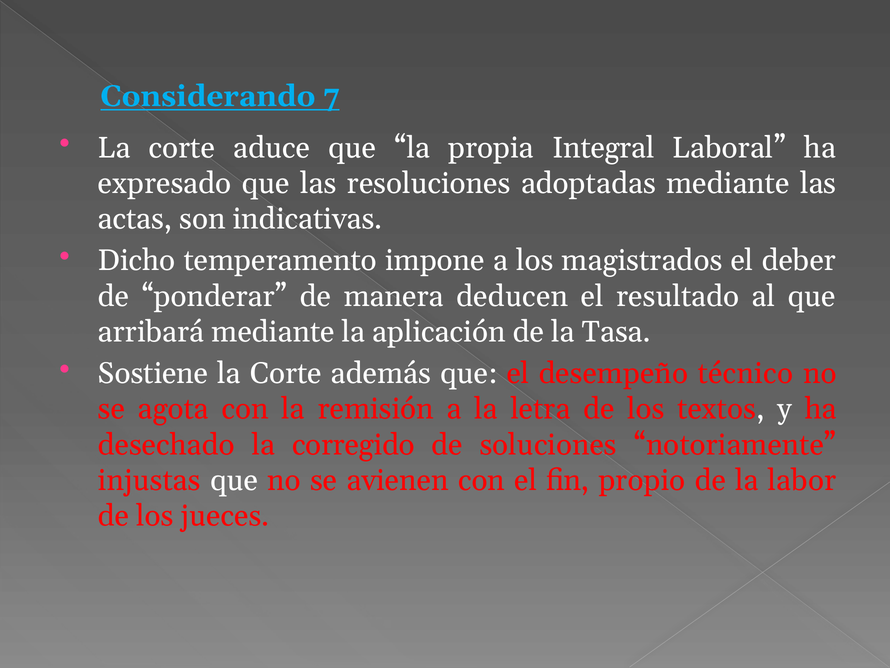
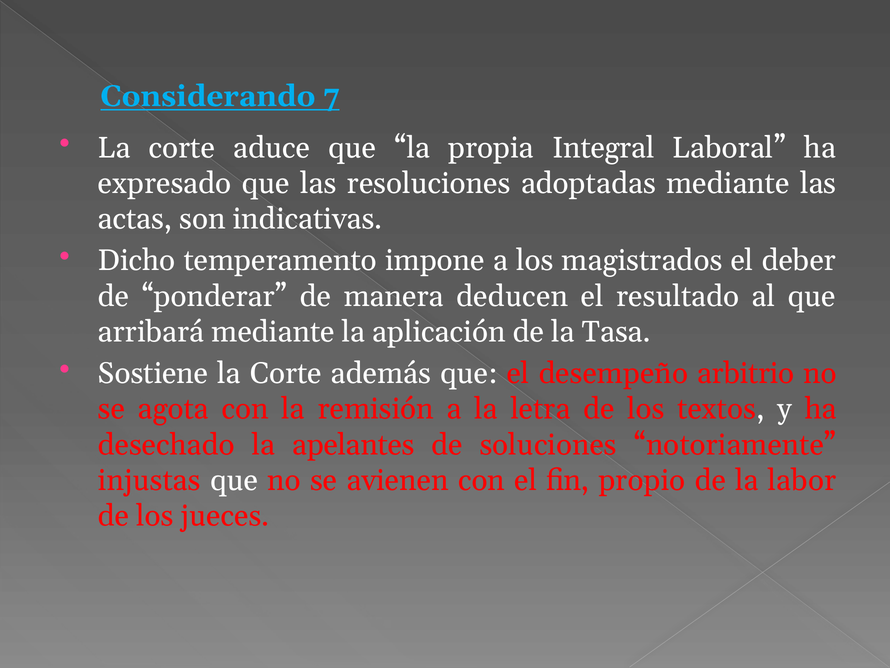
técnico: técnico -> arbitrio (746, 373)
corregido: corregido -> apelantes (353, 444)
